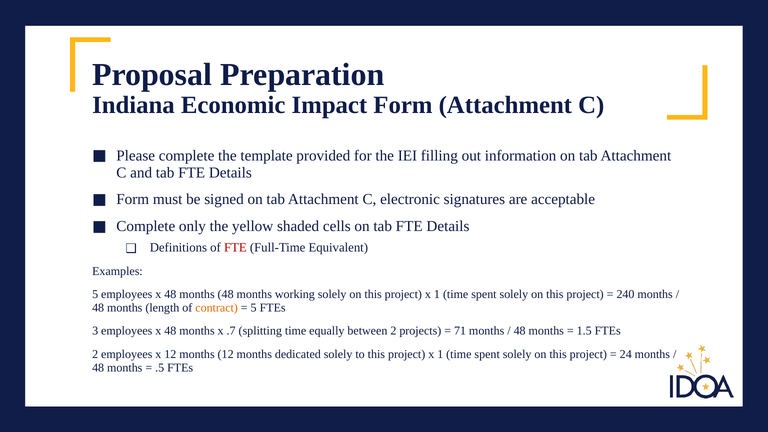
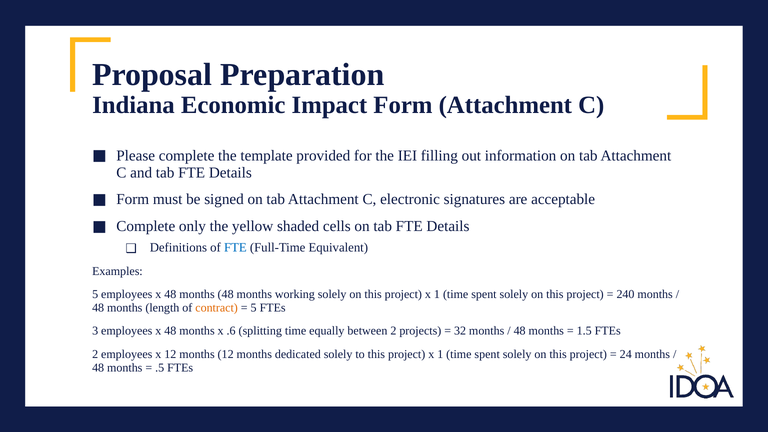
FTE colour: red -> blue (235, 248)
.7: .7 -> .6 (231, 331)
71: 71 -> 32 (460, 331)
